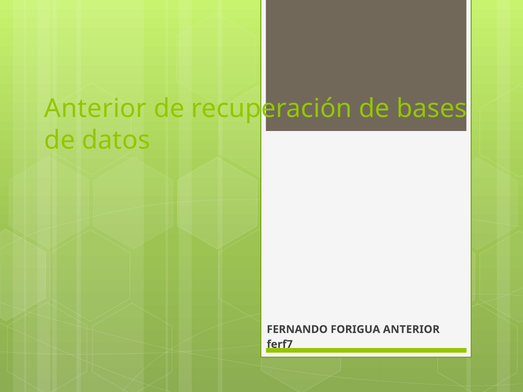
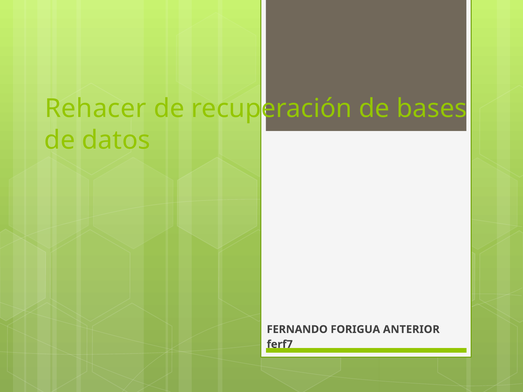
Anterior: Anterior -> Rehacer (96, 109)
